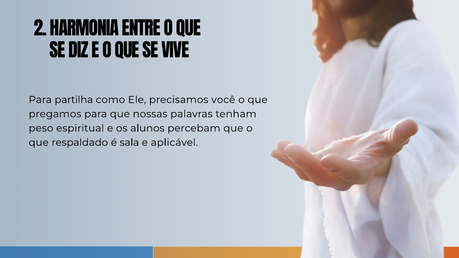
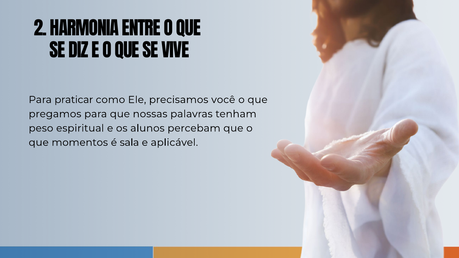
partilha: partilha -> praticar (74, 100)
respaldado: respaldado -> momentos (80, 143)
